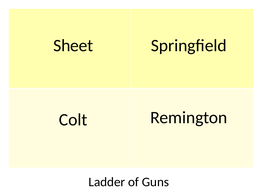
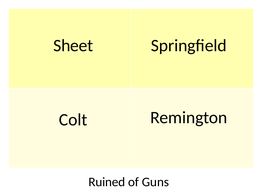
Ladder: Ladder -> Ruined (107, 183)
